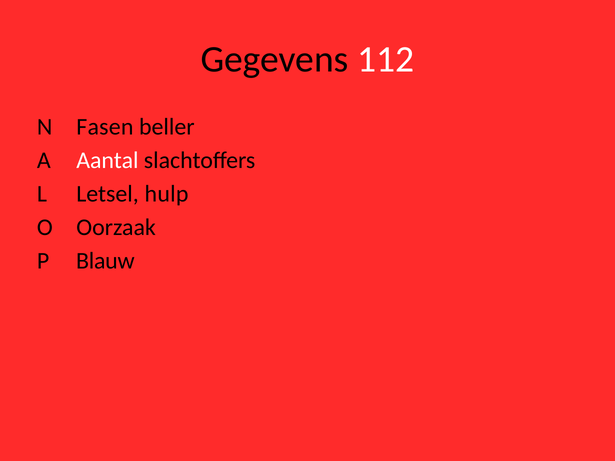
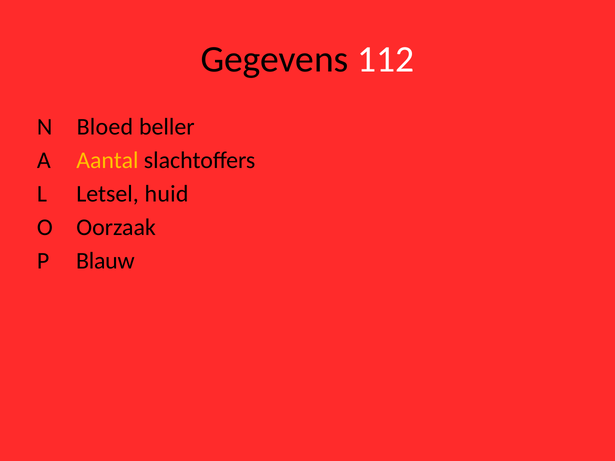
Fasen: Fasen -> Bloed (105, 127)
Aantal colour: white -> yellow (107, 160)
hulp: hulp -> huid (167, 194)
